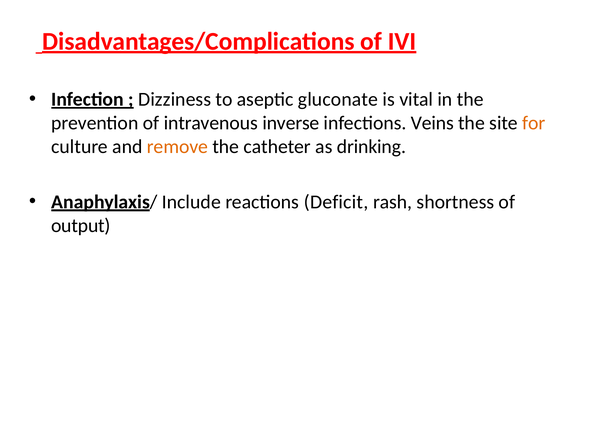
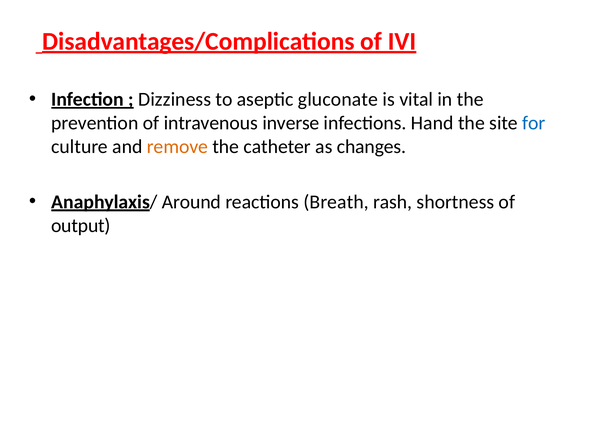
Veins: Veins -> Hand (432, 123)
for colour: orange -> blue (534, 123)
drinking: drinking -> changes (371, 147)
Include: Include -> Around (191, 202)
Deficit: Deficit -> Breath (336, 202)
